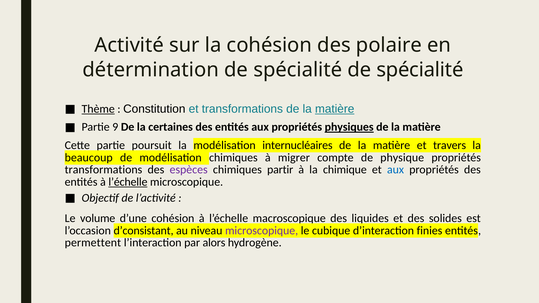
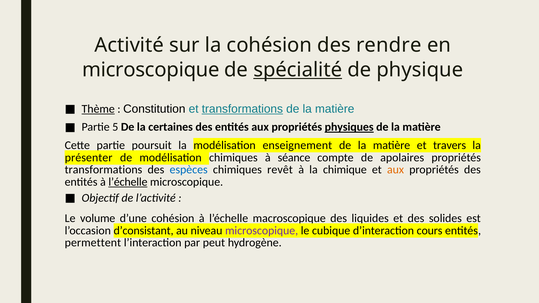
polaire: polaire -> rendre (389, 45)
détermination: détermination -> microscopique (151, 70)
spécialité underline: none -> present (298, 70)
spécialité: spécialité -> physique (420, 70)
transformations underline: none -> present (242, 109)
matière underline: present -> none (335, 109)
9: 9 -> 5 (115, 127)
internucléaires: internucléaires -> enseignement (297, 145)
beaucoup: beaucoup -> présenter (89, 158)
migrer: migrer -> séance (294, 158)
physique: physique -> apolaires (402, 158)
espèces colour: purple -> blue (189, 170)
partir: partir -> revêt (280, 170)
aux colour: blue -> orange (396, 170)
finies: finies -> cours (430, 231)
alors: alors -> peut (214, 243)
